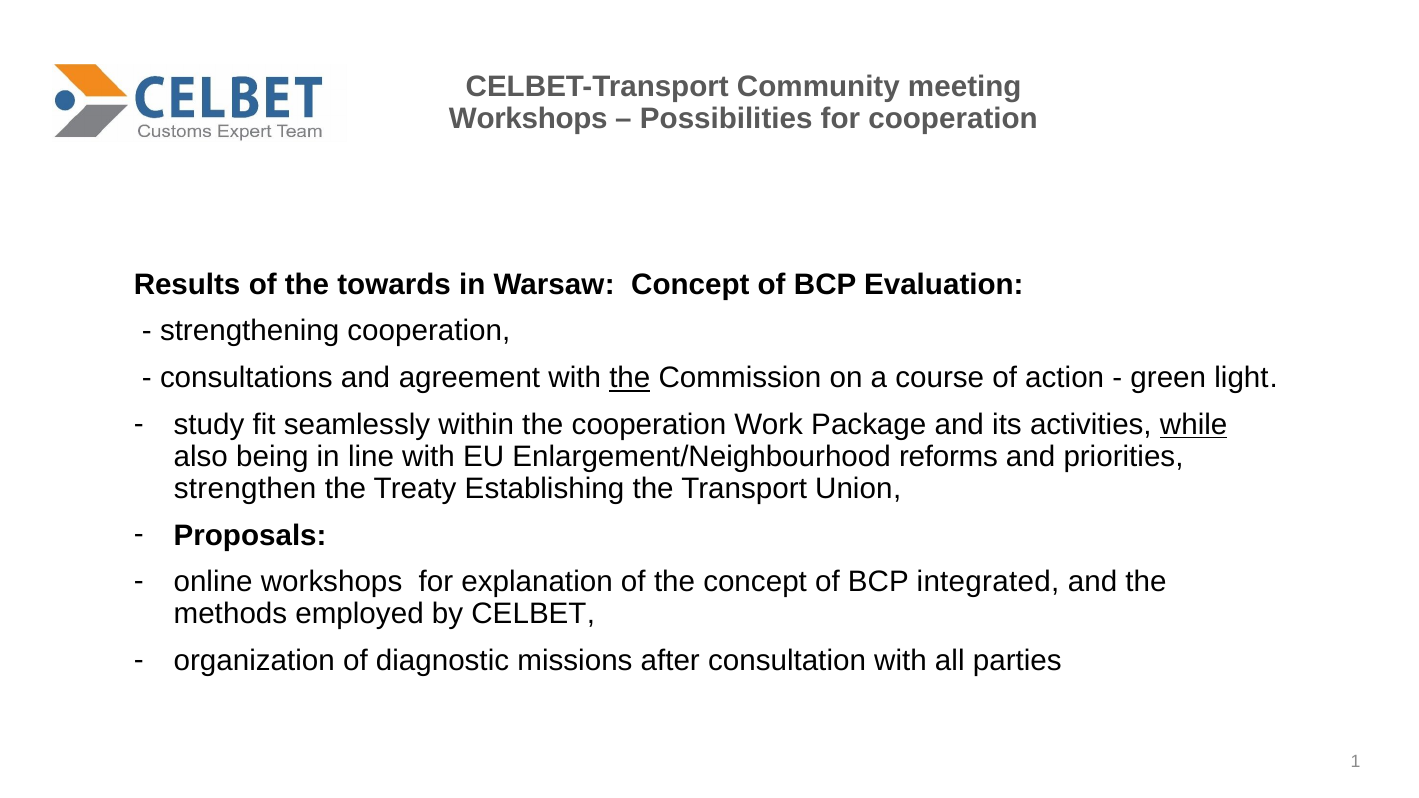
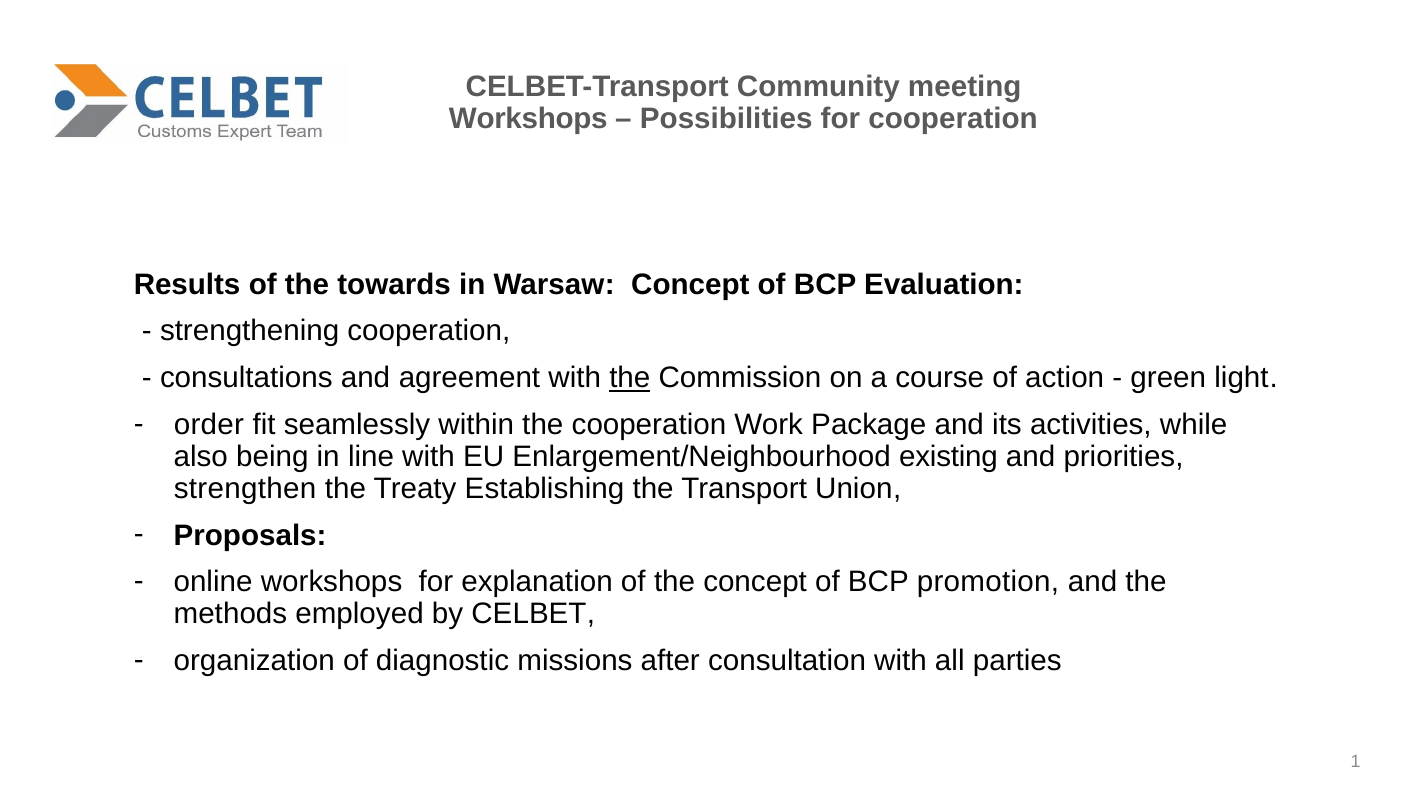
study: study -> order (209, 425)
while underline: present -> none (1194, 425)
reforms: reforms -> existing (948, 457)
integrated: integrated -> promotion (988, 582)
